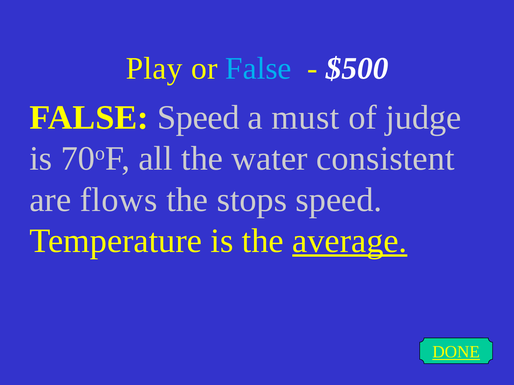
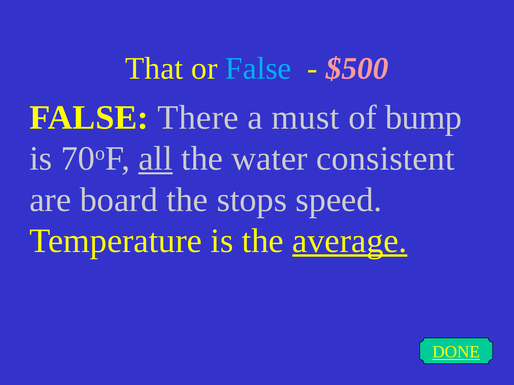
Play: Play -> That (154, 69)
$500 colour: white -> pink (357, 69)
FALSE Speed: Speed -> There (198, 118)
judge: judge -> bump (424, 118)
all underline: none -> present (156, 159)
flows: flows -> board (119, 200)
